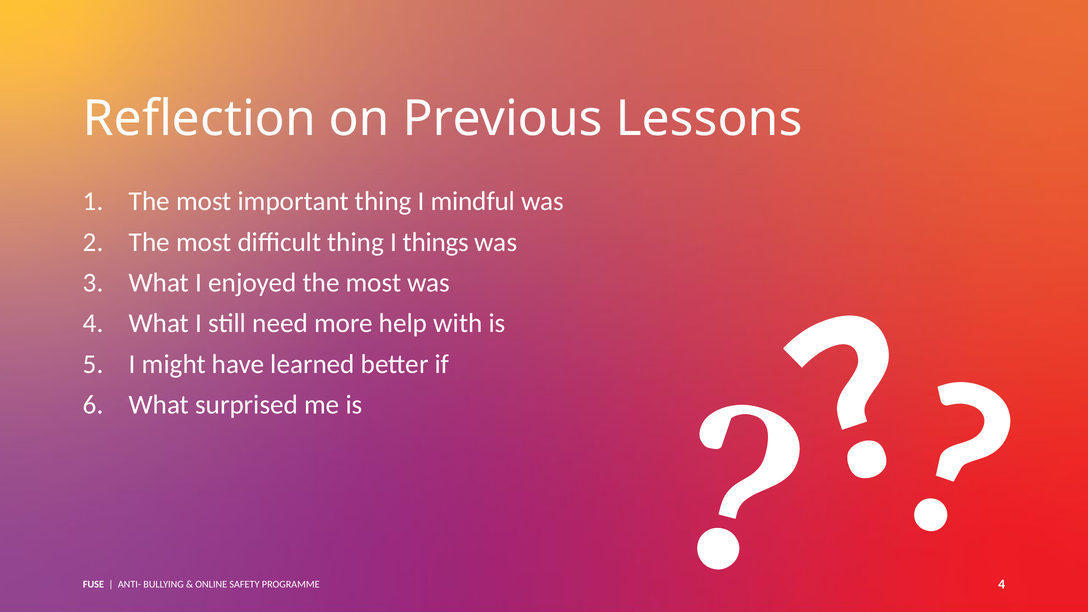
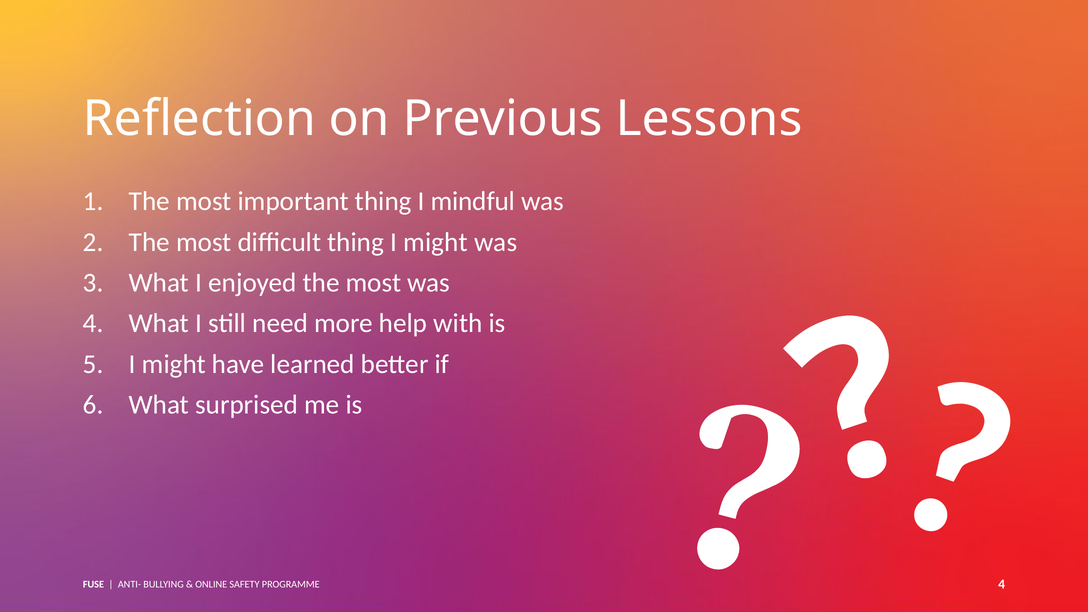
thing I things: things -> might (436, 242)
